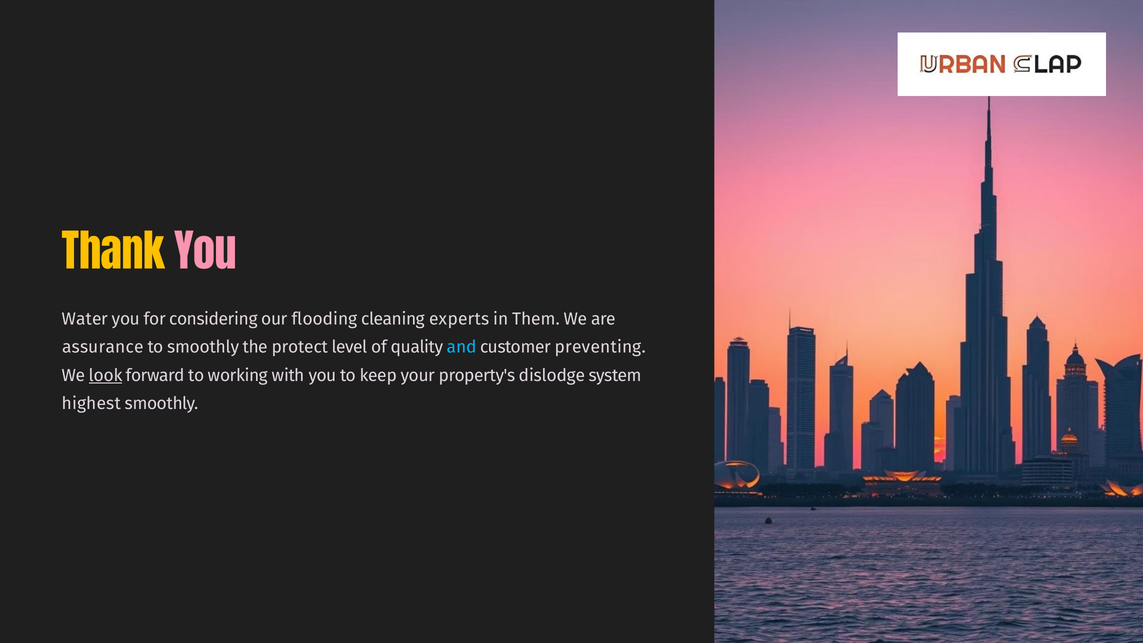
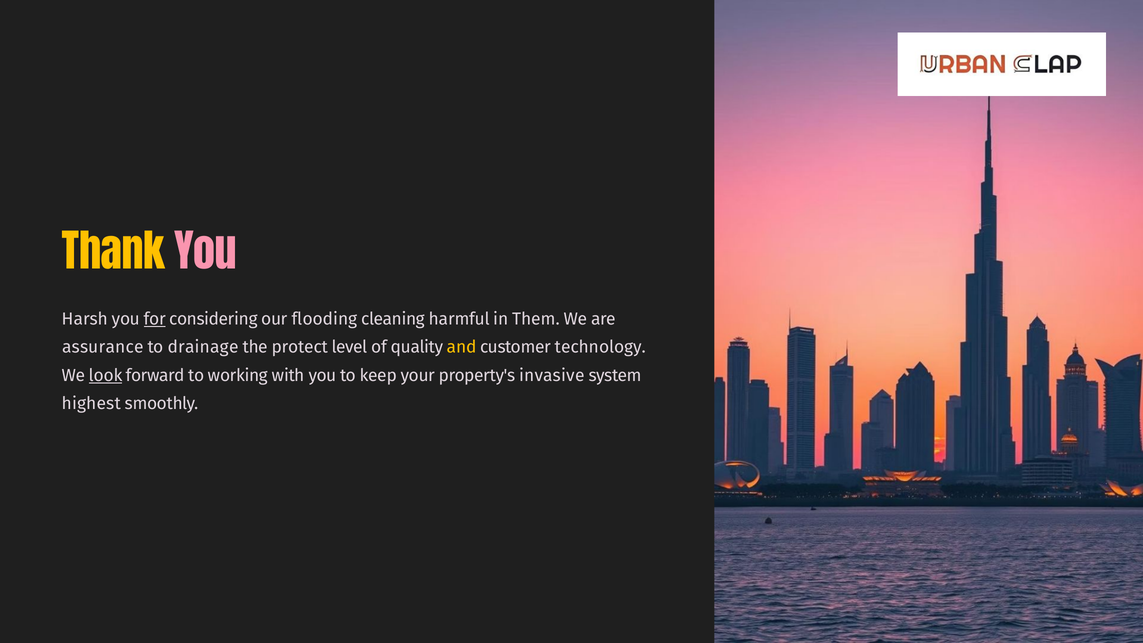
Water: Water -> Harsh (85, 319)
for underline: none -> present (155, 319)
experts: experts -> harmful (459, 319)
to smoothly: smoothly -> drainage (203, 347)
and colour: light blue -> yellow (462, 347)
preventing: preventing -> technology (600, 347)
dislodge: dislodge -> invasive (552, 375)
